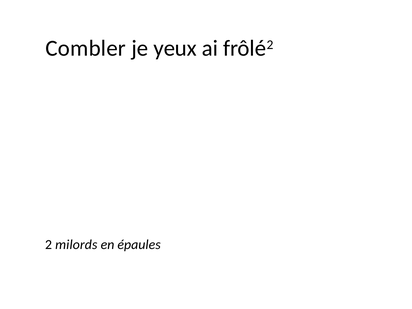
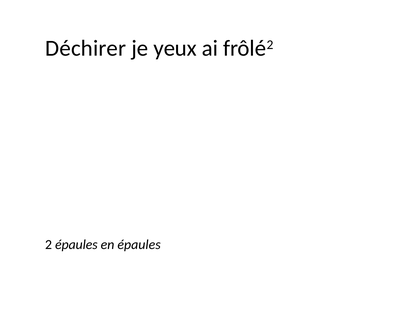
Combler: Combler -> Déchirer (86, 48)
2 milords: milords -> épaules (76, 245)
